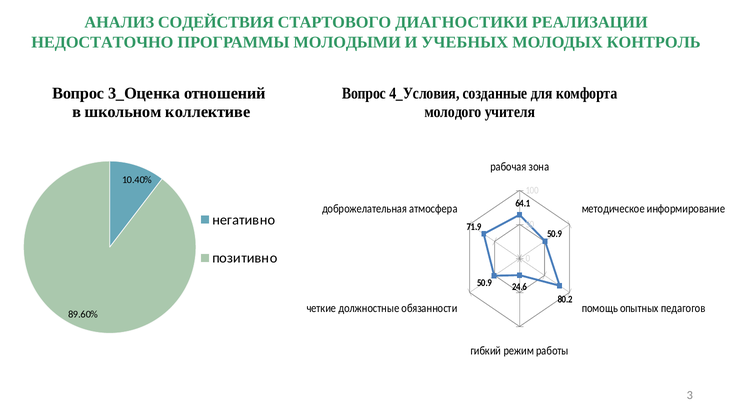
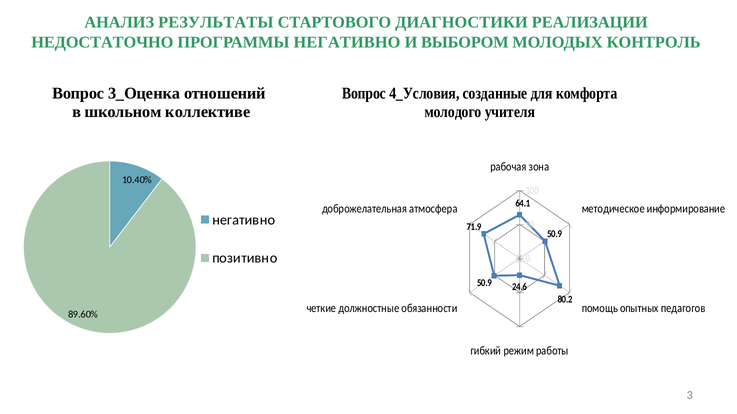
СОДЕЙСТВИЯ: СОДЕЙСТВИЯ -> РЕЗУЛЬТАТЫ (216, 23)
ПРОГРАММЫ МОЛОДЫМИ: МОЛОДЫМИ -> НЕГАТИВНО (347, 42)
УЧЕБНЫХ: УЧЕБНЫХ -> ВЫБОРОМ (465, 42)
